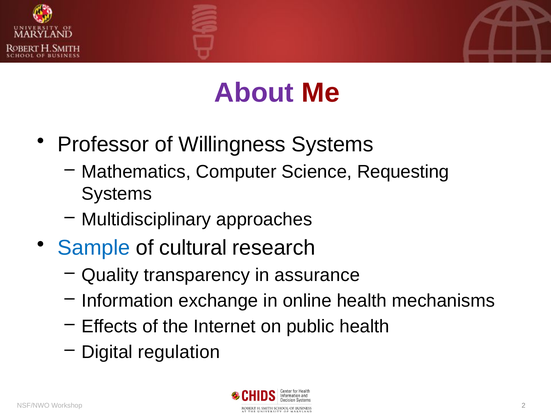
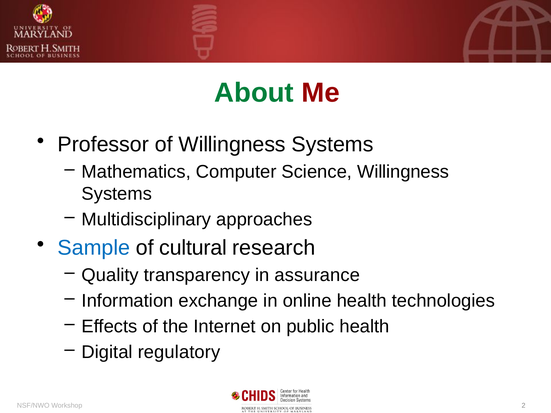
About colour: purple -> green (254, 93)
Science Requesting: Requesting -> Willingness (403, 172)
mechanisms: mechanisms -> technologies (443, 301)
regulation: regulation -> regulatory (179, 352)
